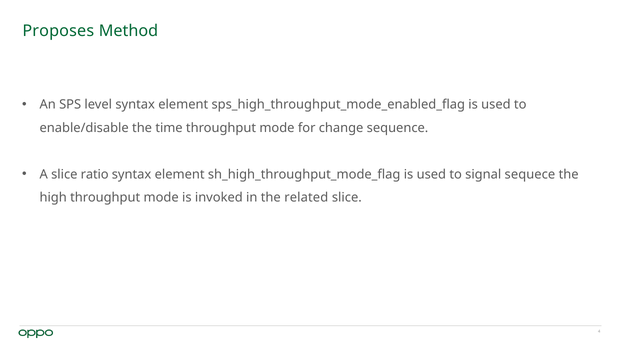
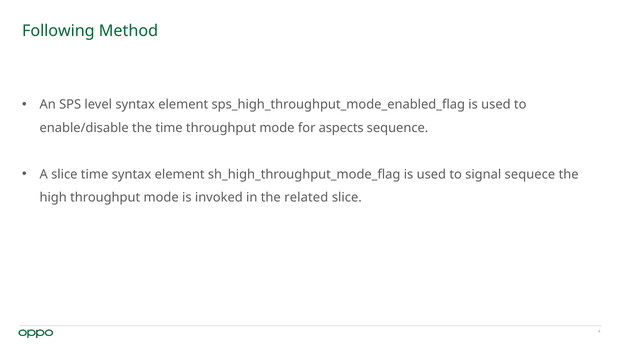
Proposes: Proposes -> Following (58, 31)
change: change -> aspects (341, 128)
slice ratio: ratio -> time (95, 175)
